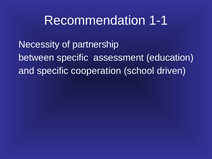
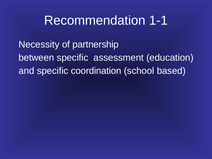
cooperation: cooperation -> coordination (96, 71)
driven: driven -> based (171, 71)
